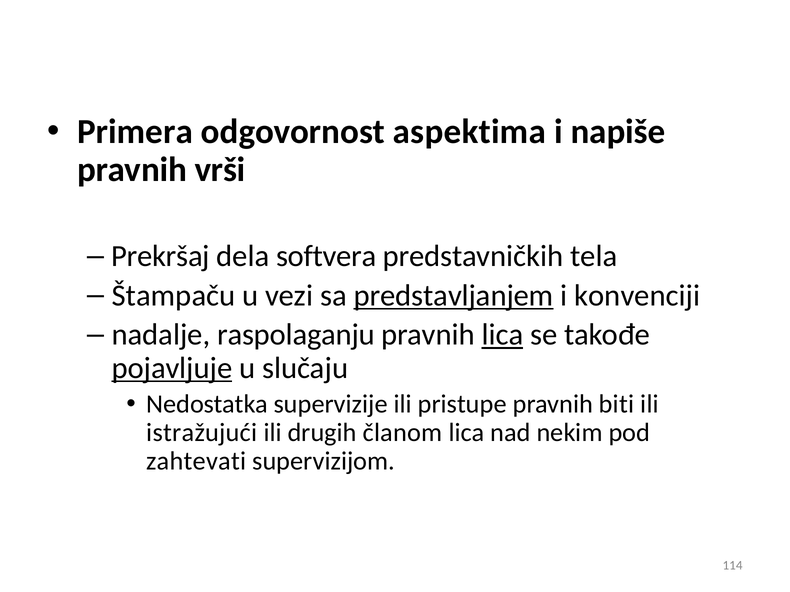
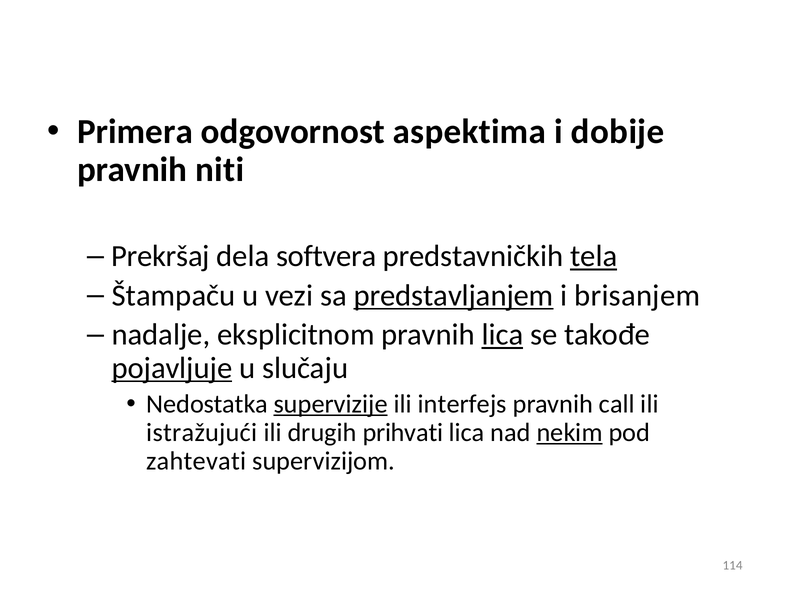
napiše: napiše -> dobije (618, 132)
vrši: vrši -> niti (220, 170)
tela underline: none -> present (594, 256)
konvenciji: konvenciji -> brisanjem (637, 296)
raspolaganju: raspolaganju -> eksplicitnom (296, 335)
supervizije underline: none -> present (331, 404)
pristupe: pristupe -> interfejs (462, 404)
biti: biti -> call (617, 404)
članom: članom -> prihvati (403, 433)
nekim underline: none -> present (570, 433)
